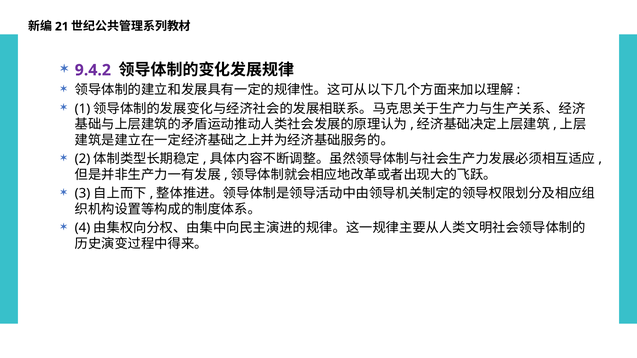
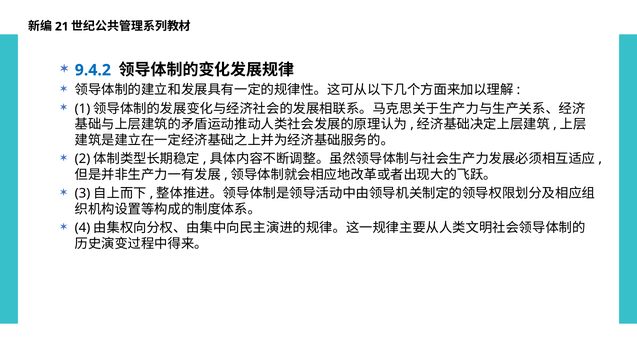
9.4.2 colour: purple -> blue (93, 70)
